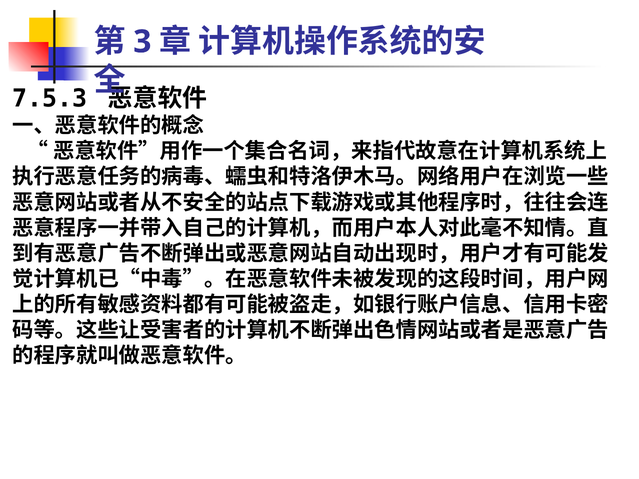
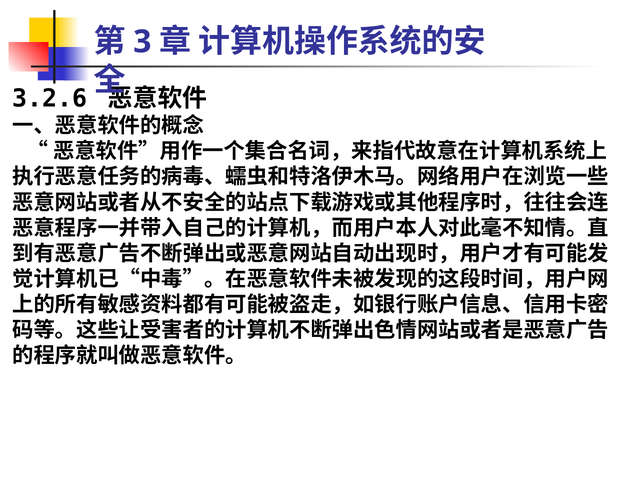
7.5.3: 7.5.3 -> 3.2.6 (50, 98)
